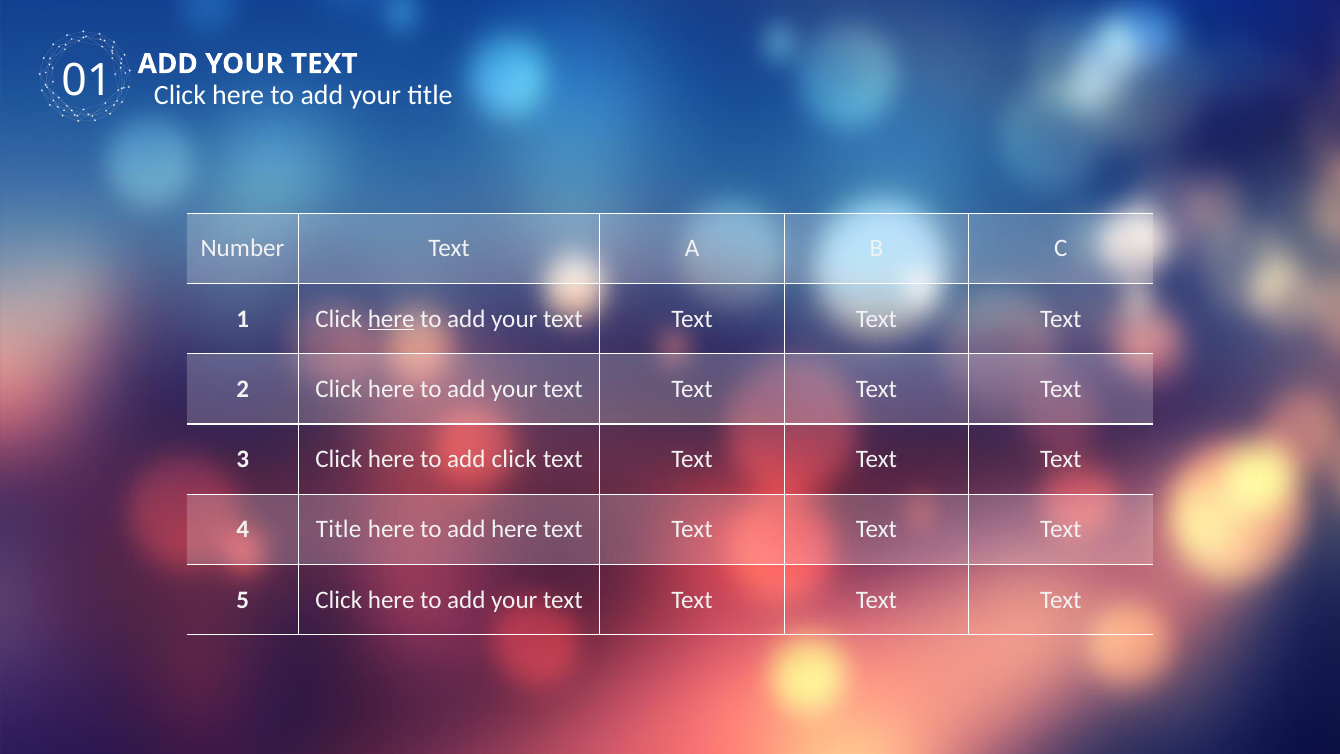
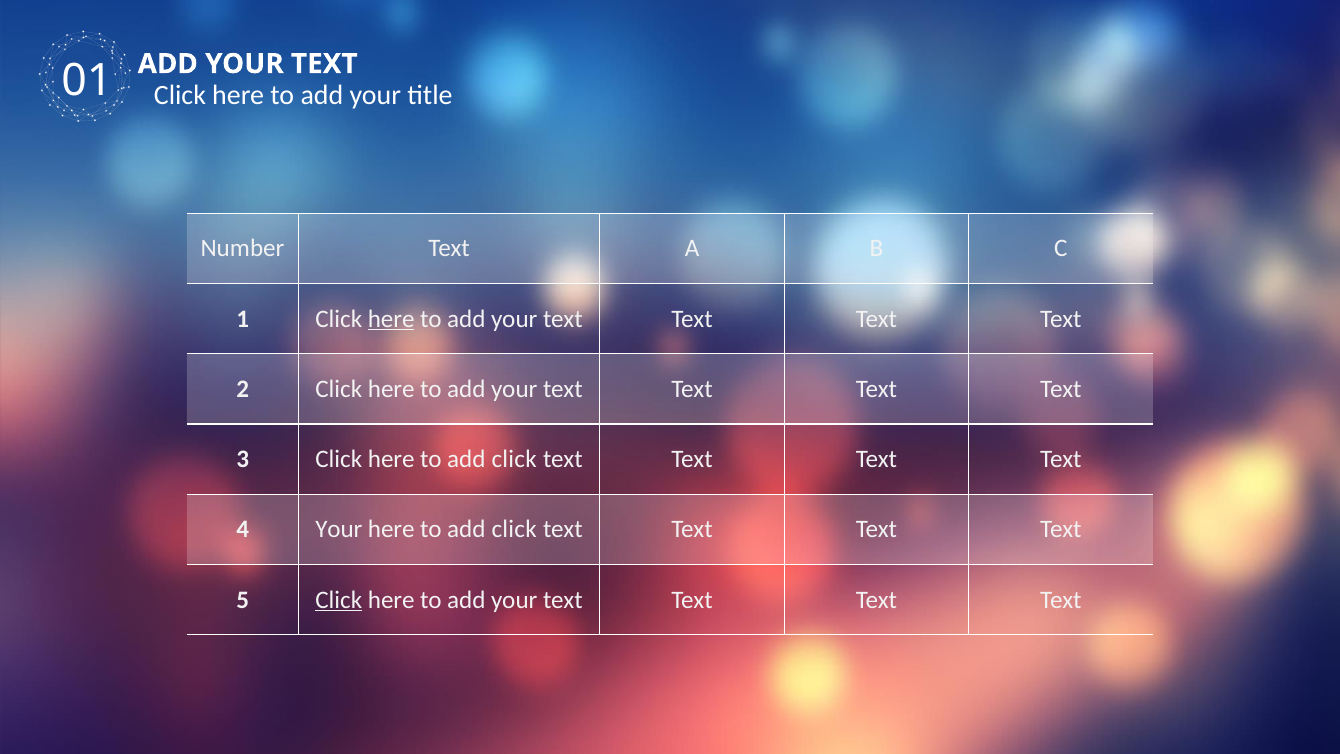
4 Title: Title -> Your (339, 529)
here: here -> click (514, 529)
Click underline: none -> present (339, 600)
